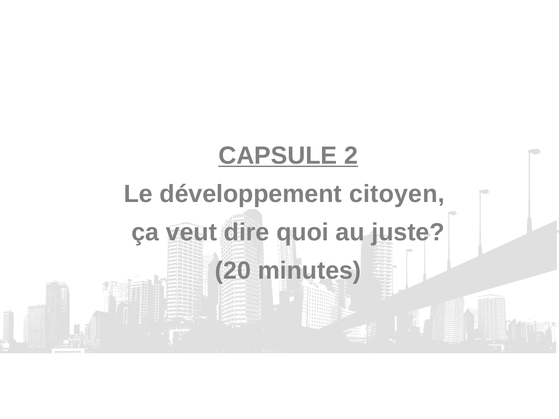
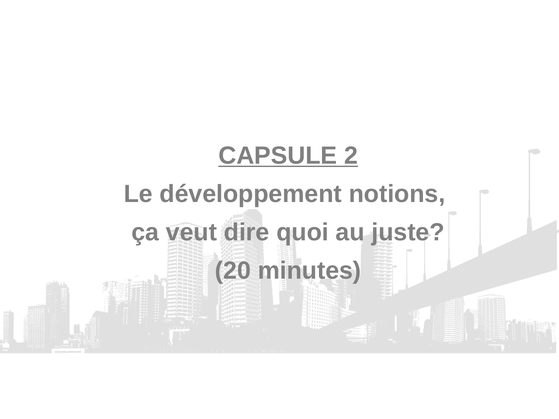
citoyen: citoyen -> notions (397, 194)
